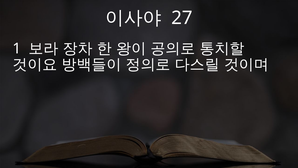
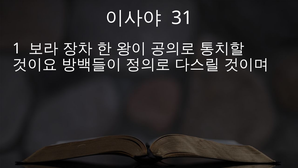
27: 27 -> 31 (182, 18)
